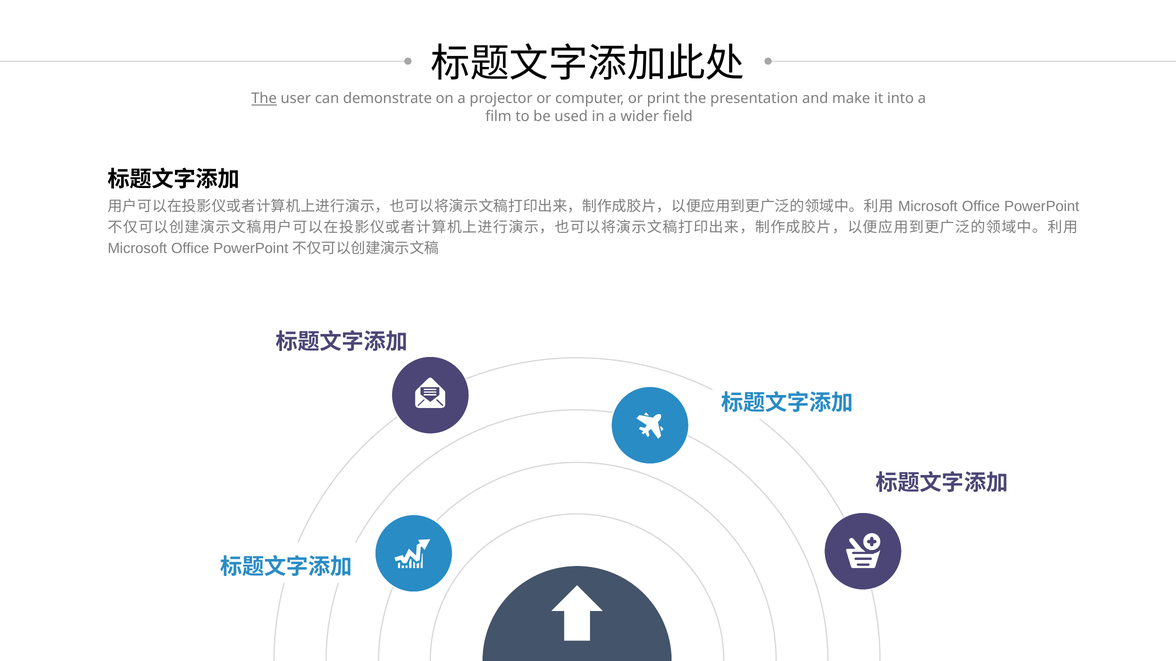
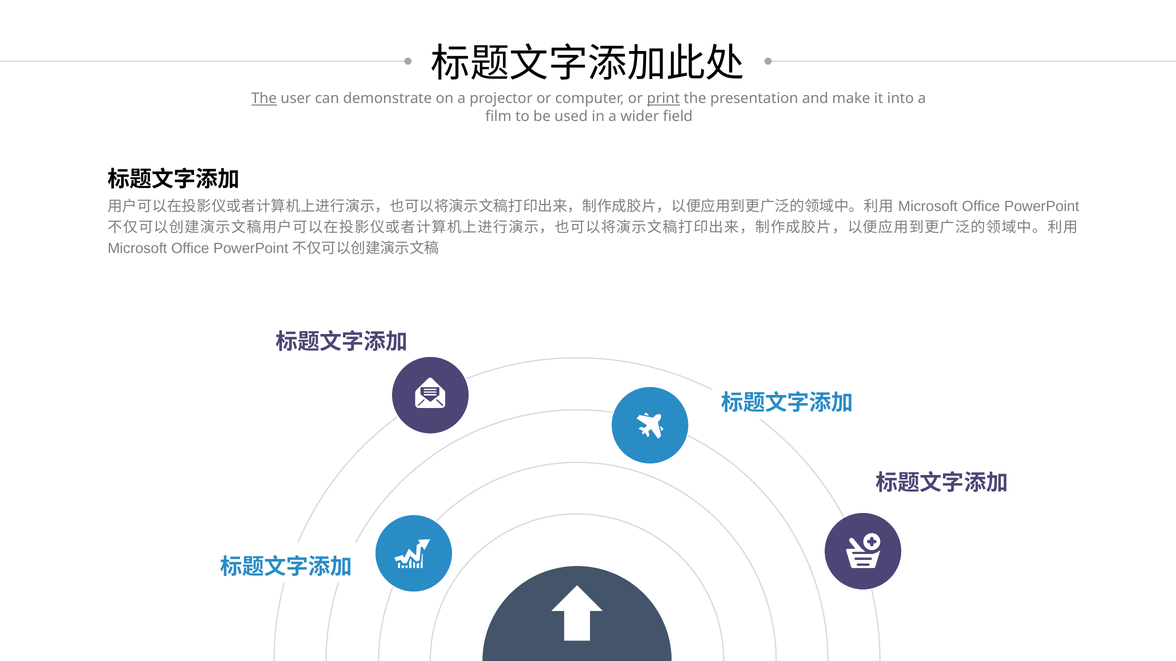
print underline: none -> present (663, 99)
